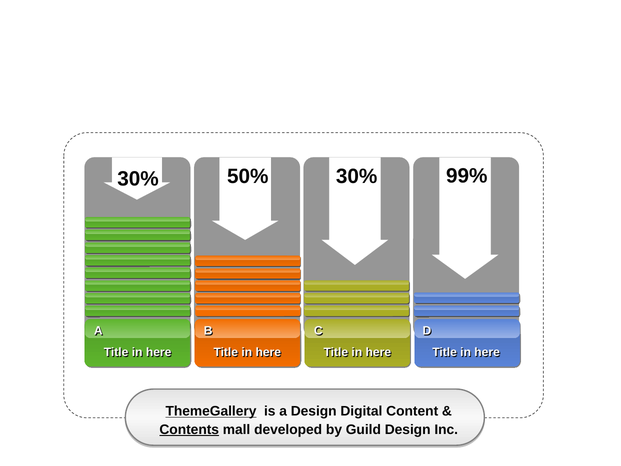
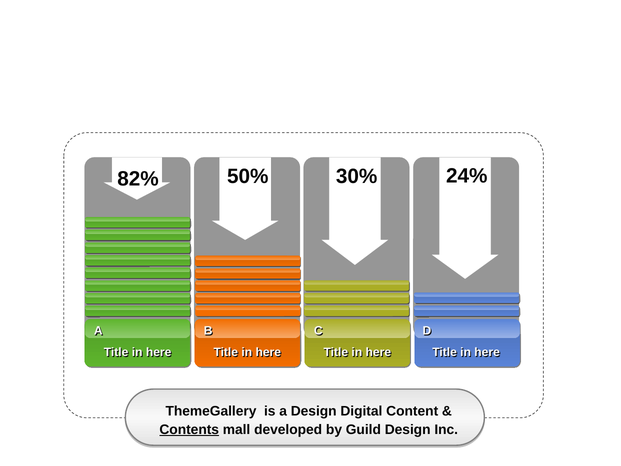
30%: 30% -> 82% (138, 179)
99%: 99% -> 24% (467, 176)
ThemeGallery underline: present -> none (211, 411)
